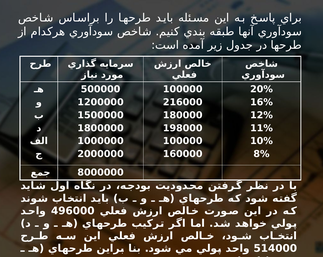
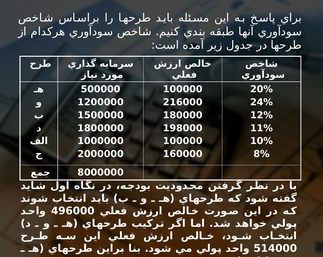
16%: 16% -> 24% (261, 102)
